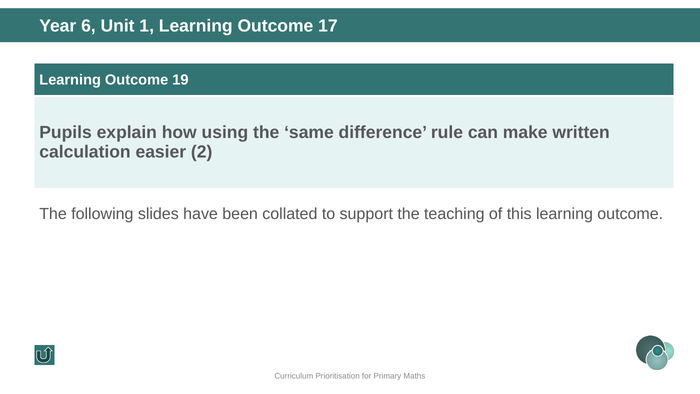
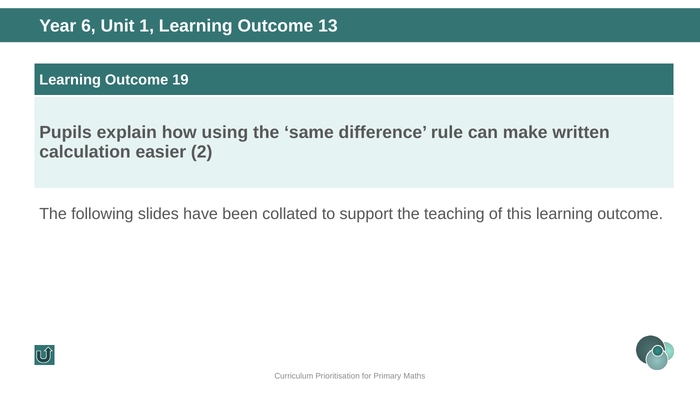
17: 17 -> 13 (328, 26)
